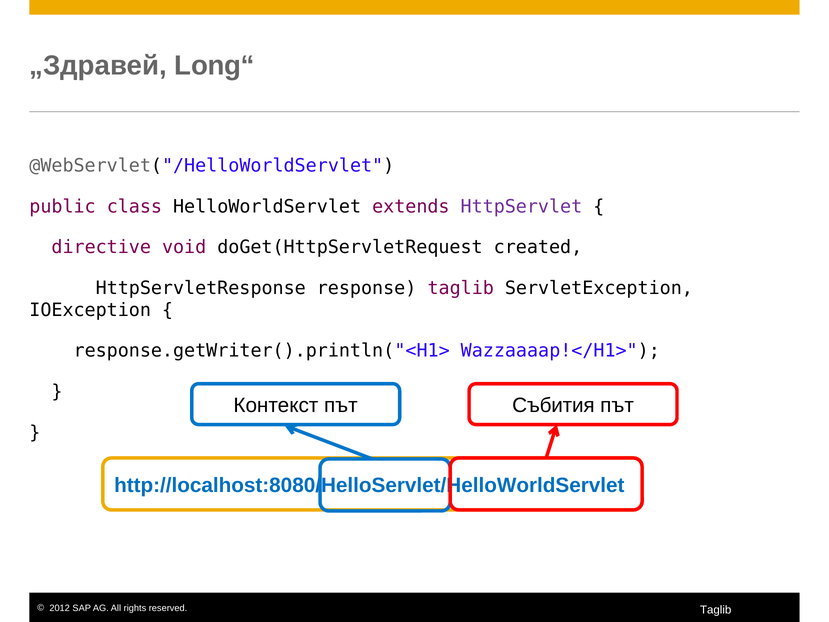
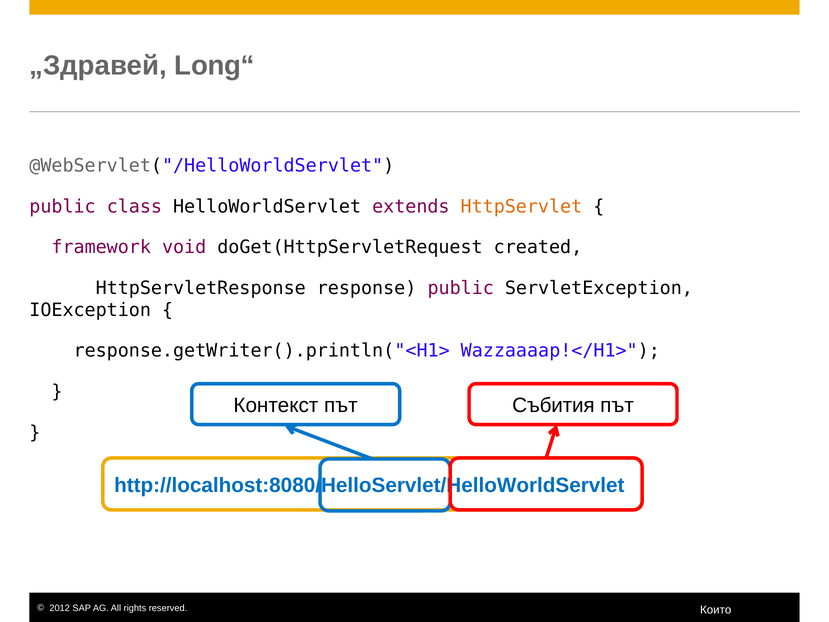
HttpServlet colour: purple -> orange (521, 206)
directive: directive -> framework (101, 247)
response taglib: taglib -> public (461, 288)
Taglib: Taglib -> Които (716, 610)
